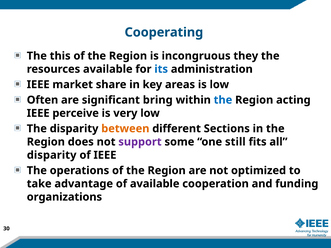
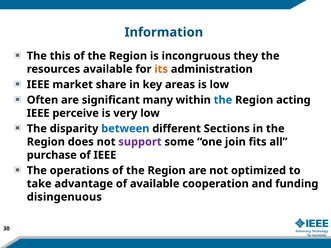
Cooperating: Cooperating -> Information (164, 32)
its colour: blue -> orange (161, 69)
bring: bring -> many (158, 100)
between colour: orange -> blue (125, 129)
still: still -> join (235, 142)
disparity: disparity -> purchase (52, 155)
organizations: organizations -> disingenuous (64, 197)
